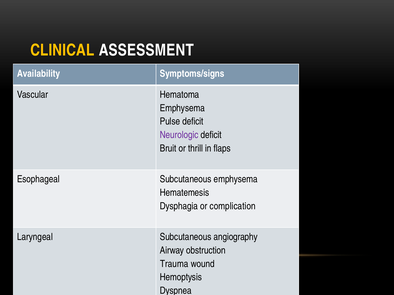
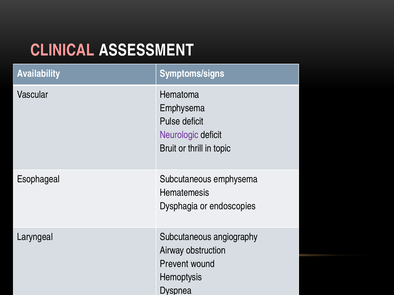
CLINICAL colour: yellow -> pink (62, 50)
flaps: flaps -> topic (222, 149)
complication: complication -> endoscopies (233, 206)
Trauma: Trauma -> Prevent (174, 264)
